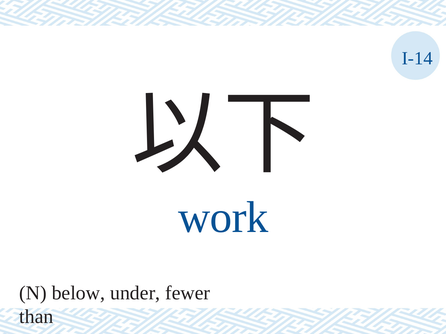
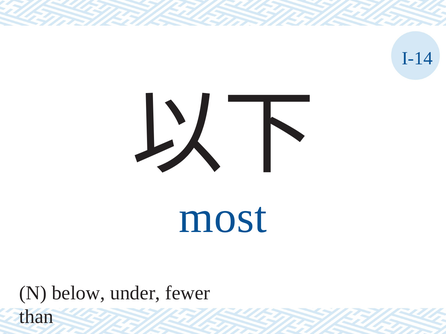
work: work -> most (223, 218)
